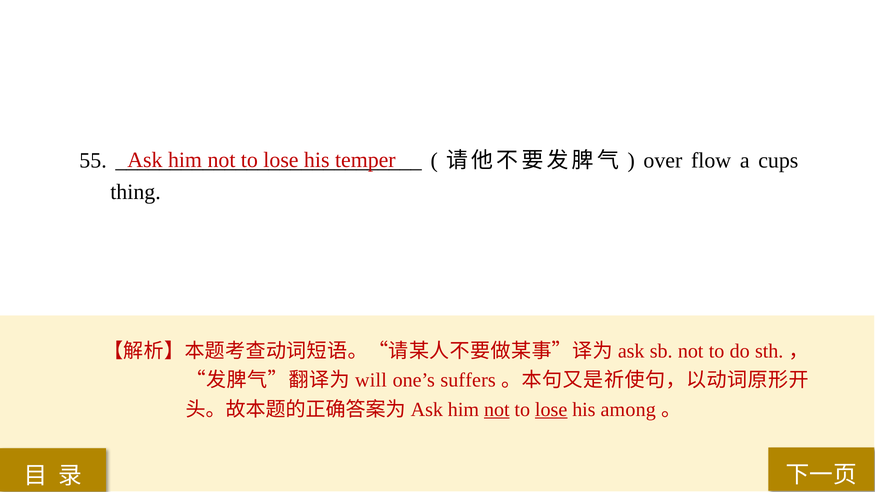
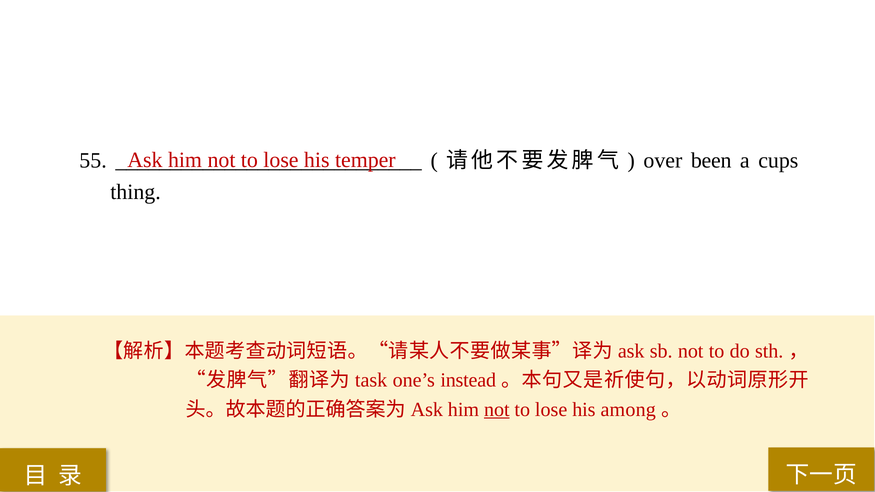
flow: flow -> been (711, 161)
will: will -> task (371, 380)
suffers: suffers -> instead (468, 380)
lose underline: present -> none (551, 410)
